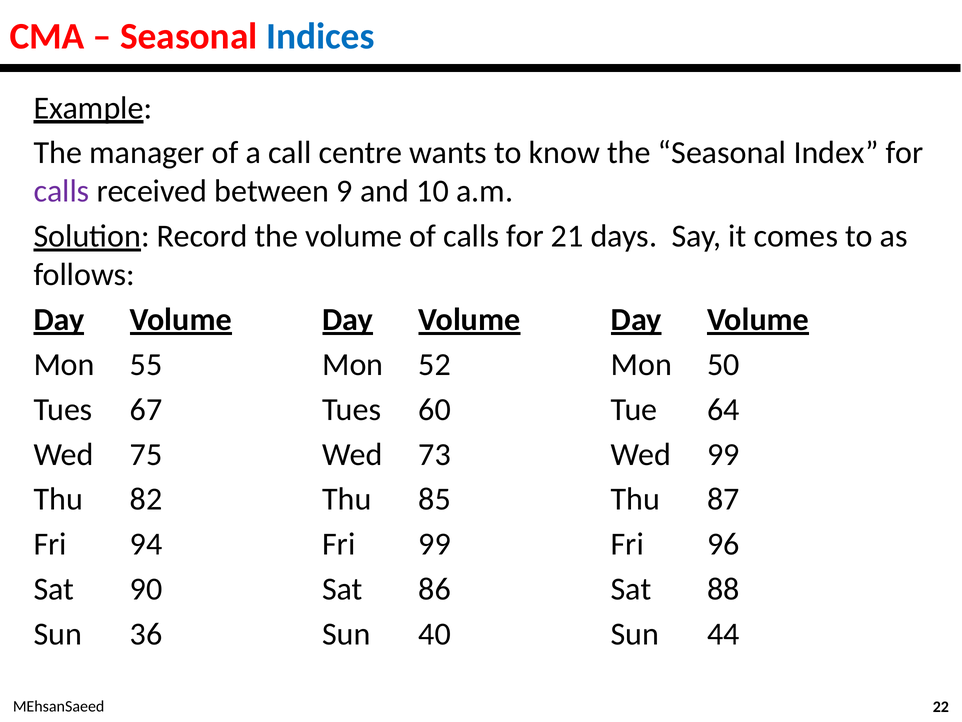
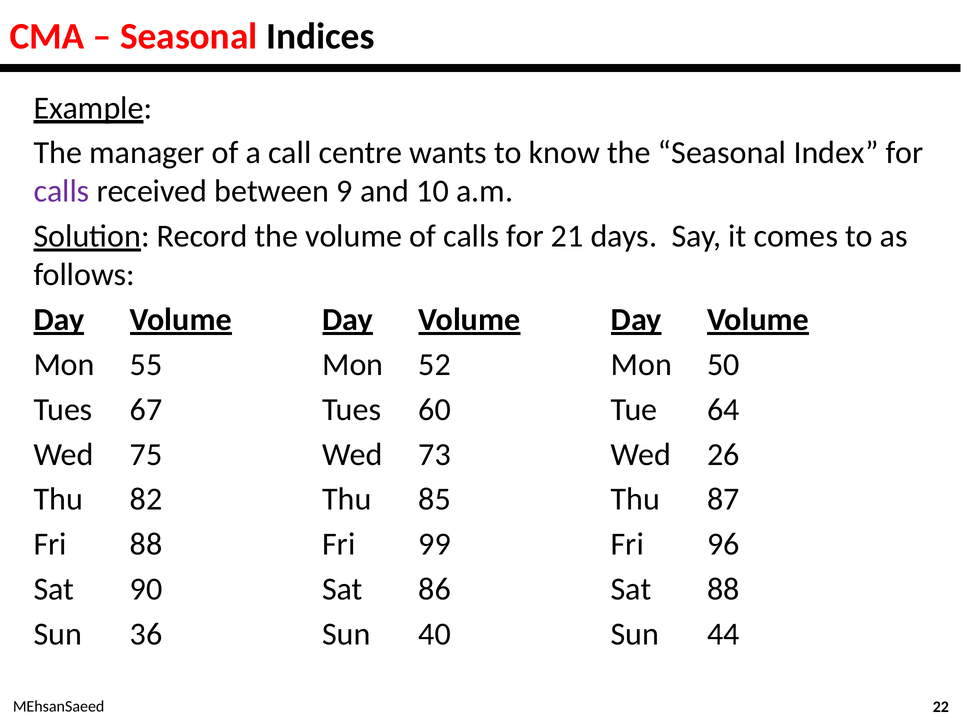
Indices colour: blue -> black (320, 37)
Wed 99: 99 -> 26 (723, 454)
Fri 94: 94 -> 88 (146, 544)
